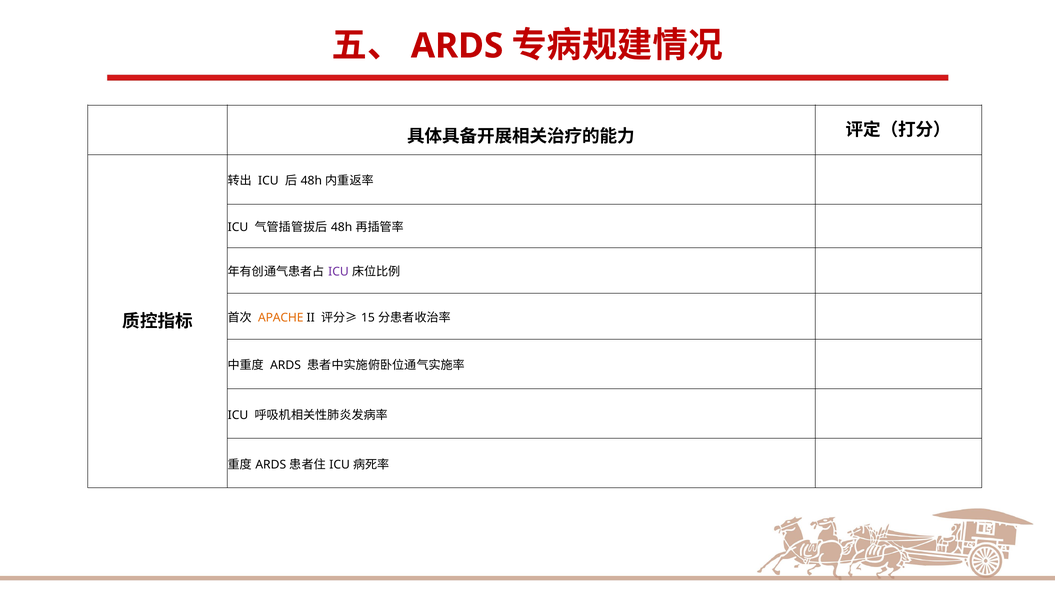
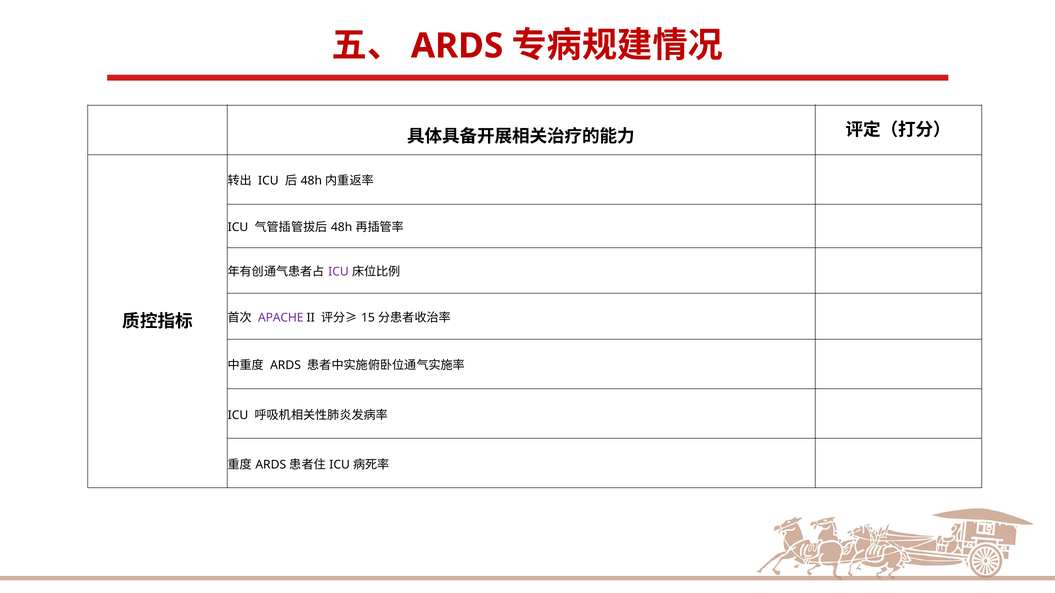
APACHE colour: orange -> purple (281, 318)
